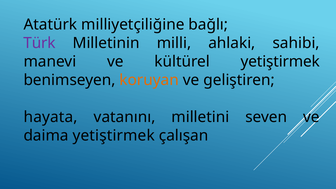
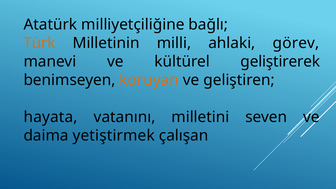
Türk colour: purple -> orange (40, 43)
sahibi: sahibi -> görev (296, 43)
kültürel yetiştirmek: yetiştirmek -> geliştirerek (280, 62)
